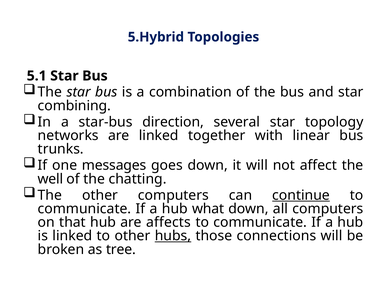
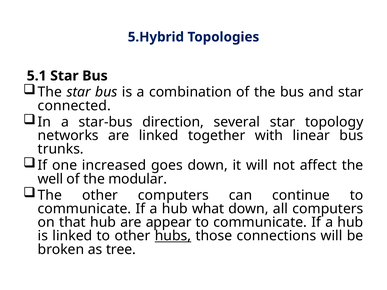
combining: combining -> connected (74, 106)
messages: messages -> increased (114, 166)
chatting: chatting -> modular (138, 179)
continue underline: present -> none (301, 195)
affects: affects -> appear (169, 223)
